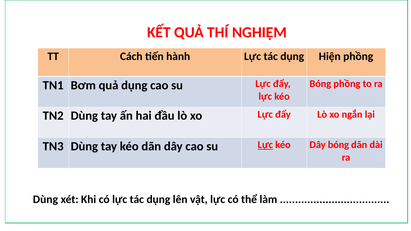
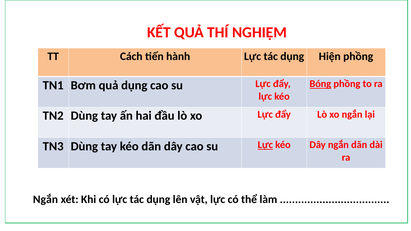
Bóng underline: none -> present (320, 84)
Dây bóng: bóng -> ngắn (338, 145)
Dùng: Dùng -> Ngắn (45, 200)
